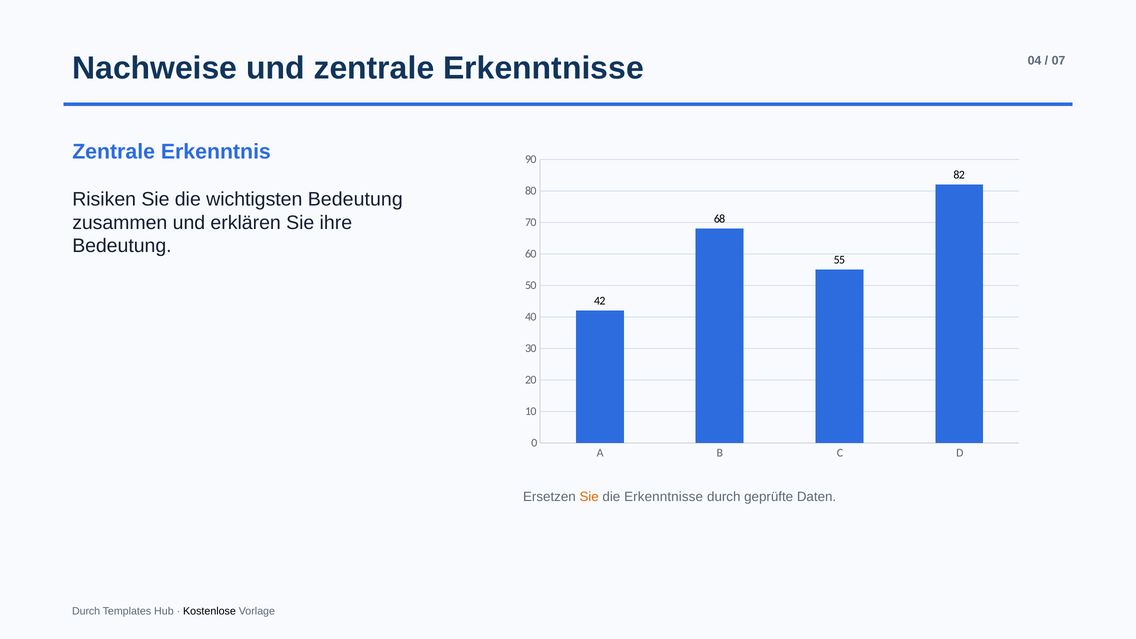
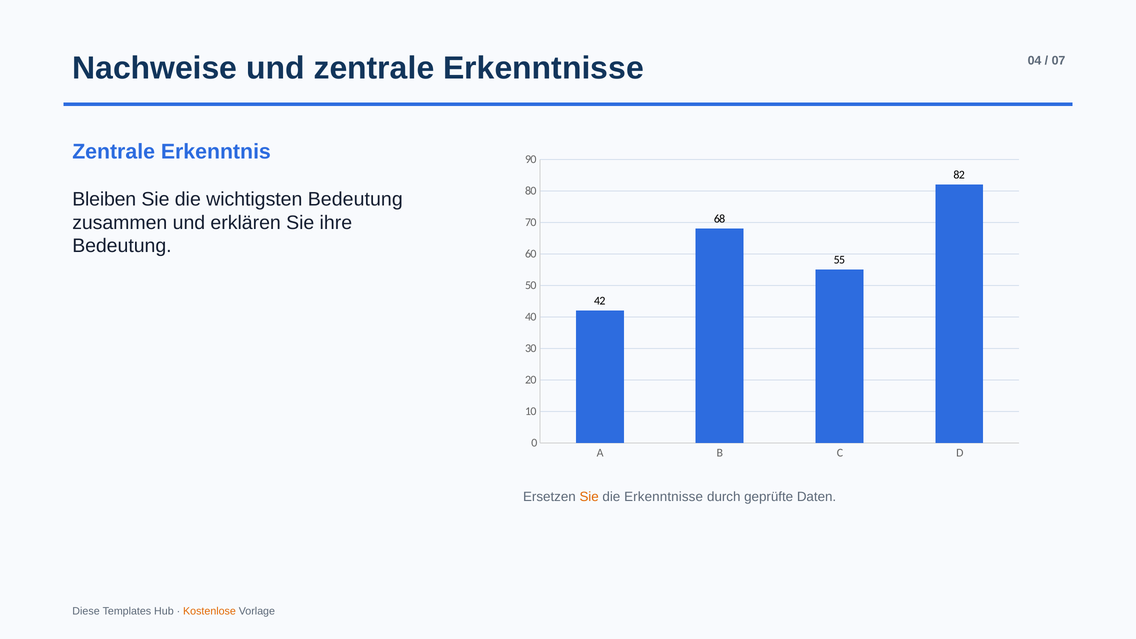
Risiken: Risiken -> Bleiben (104, 199)
Durch: Durch -> Diese (86, 611)
Kostenlose colour: black -> orange (209, 611)
